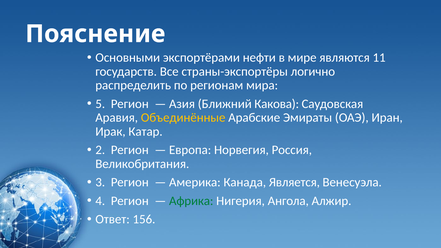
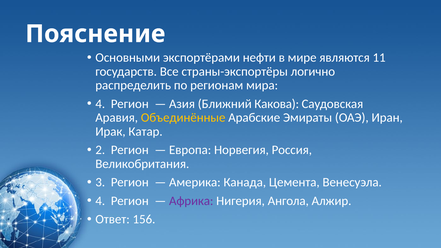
5: 5 -> 4 (100, 104)
Является: Является -> Цемента (294, 182)
Африка colour: green -> purple (191, 201)
